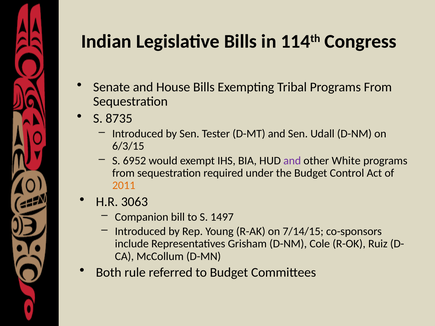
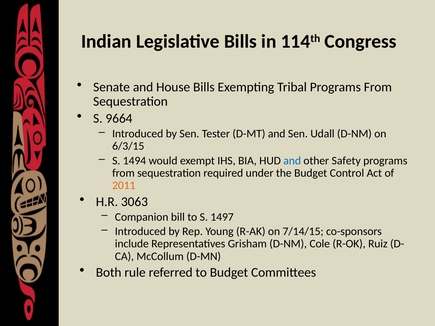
8735: 8735 -> 9664 (119, 119)
6952: 6952 -> 1494 (135, 161)
and colour: purple -> blue (292, 161)
White: White -> Safety (346, 161)
